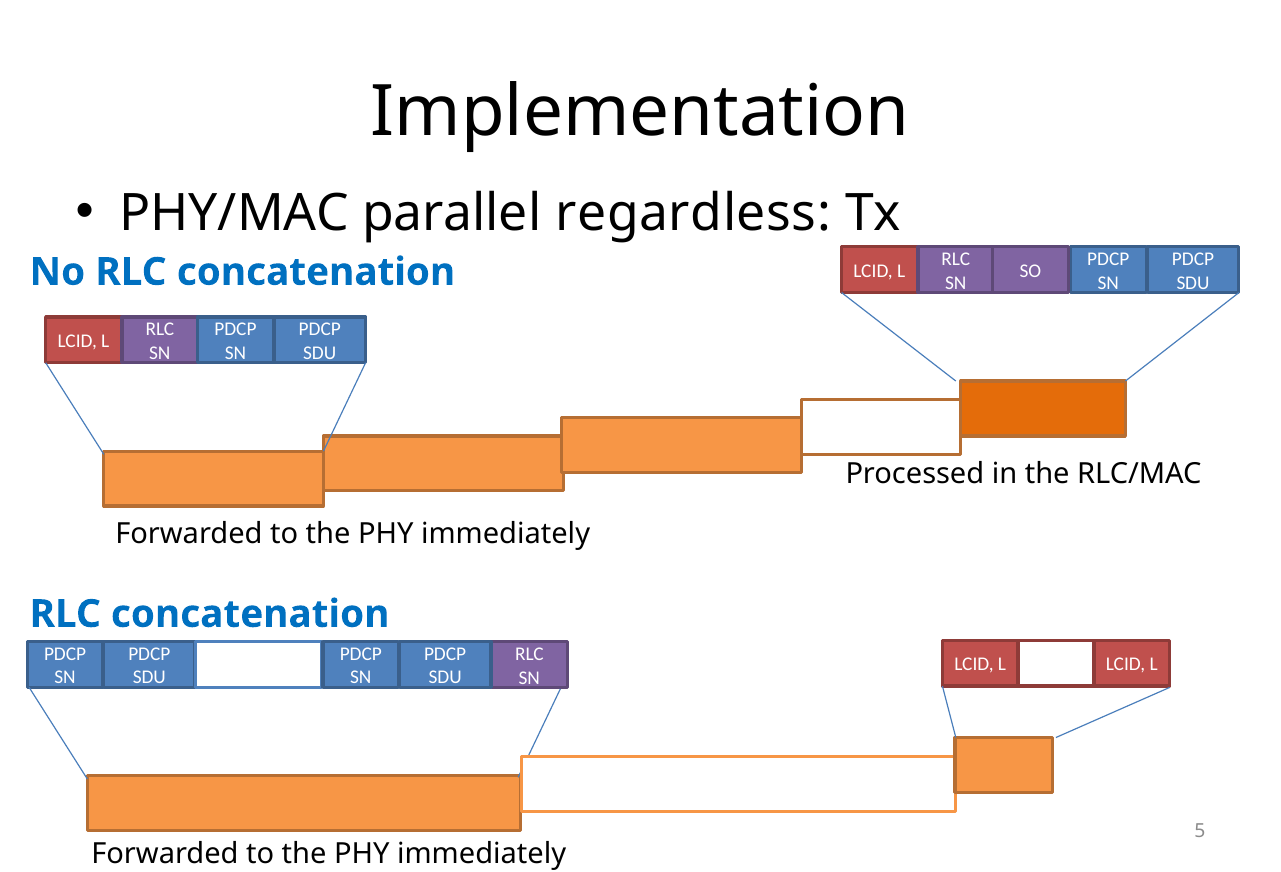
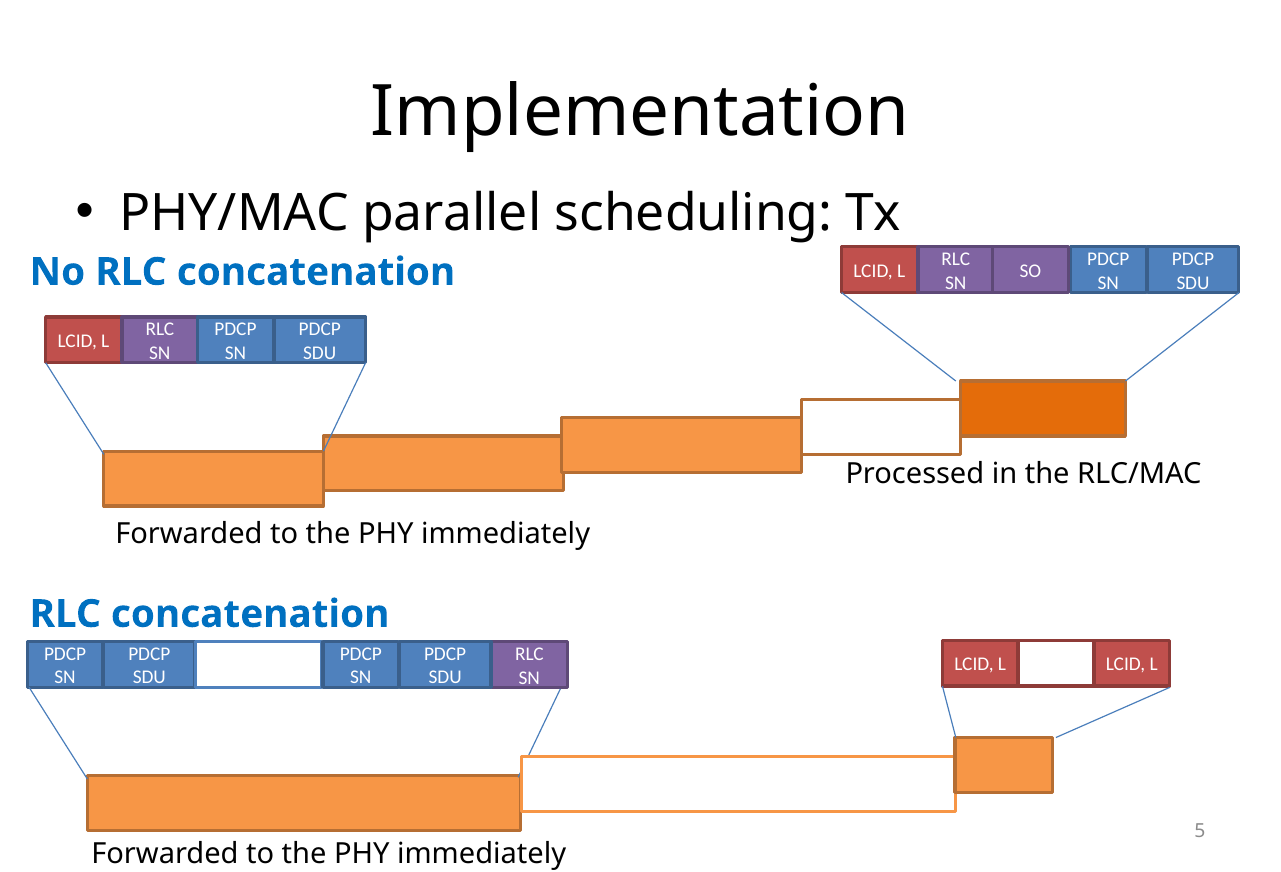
regardless: regardless -> scheduling (694, 213)
